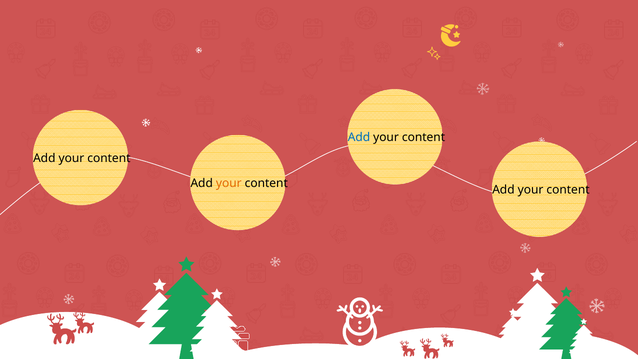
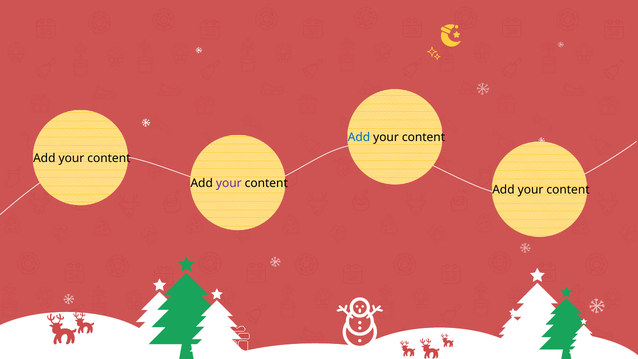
your colour: orange -> purple (229, 183)
